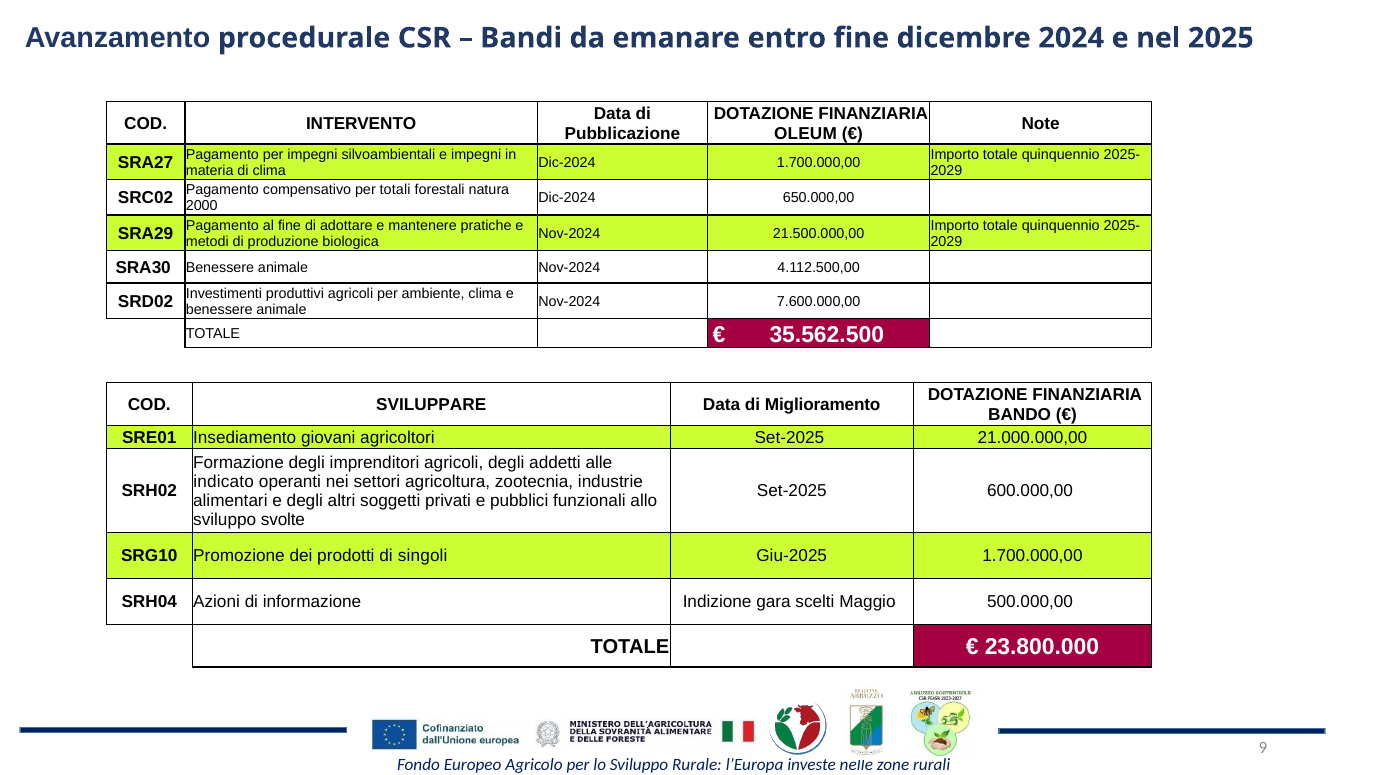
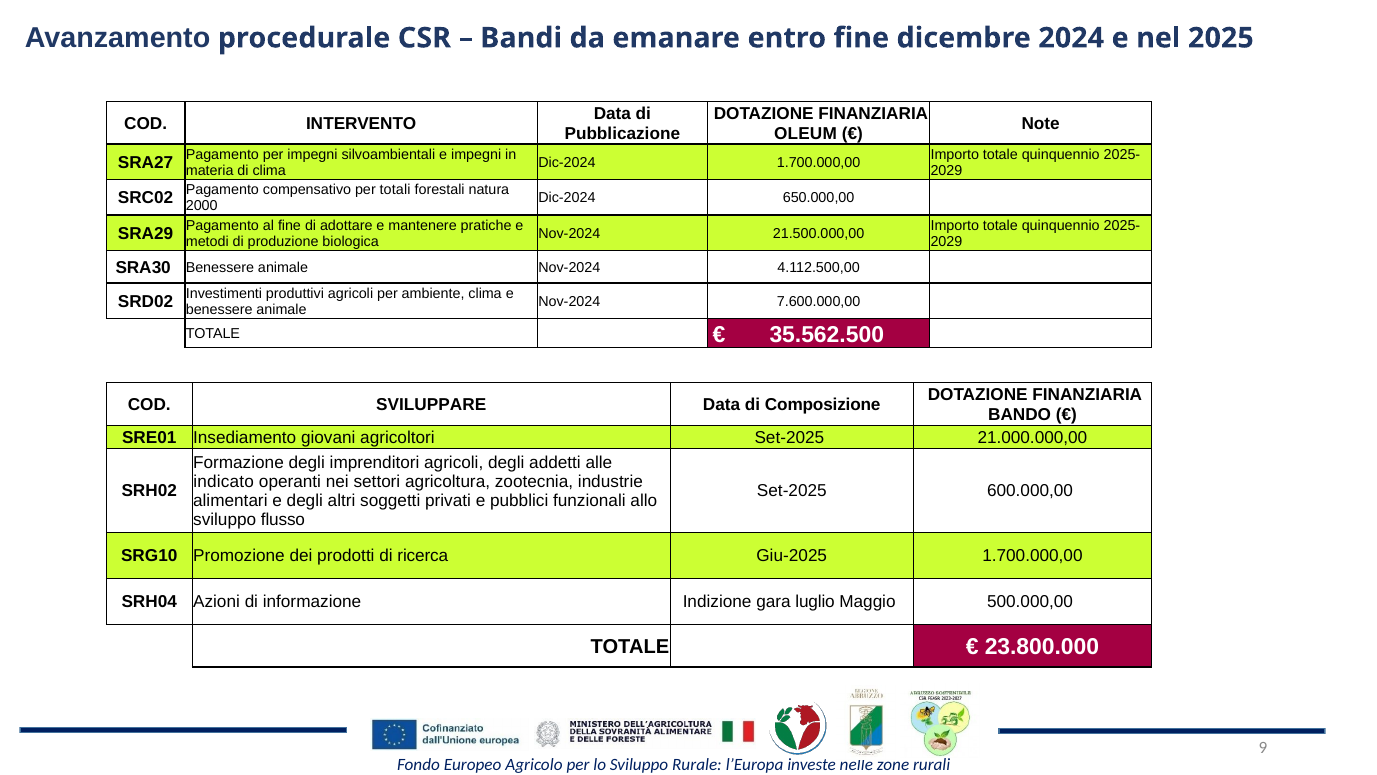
Miglioramento: Miglioramento -> Composizione (823, 405)
svolte: svolte -> flusso (283, 520)
singoli: singoli -> ricerca (423, 556)
scelti: scelti -> luglio (815, 602)
